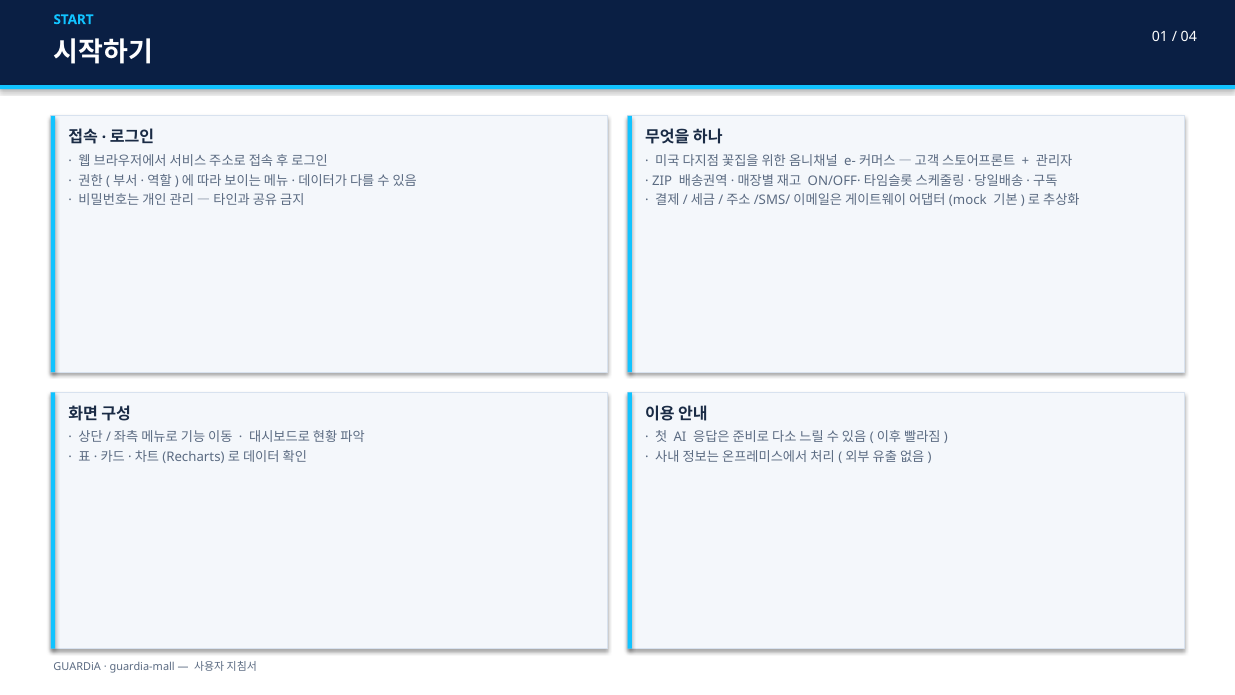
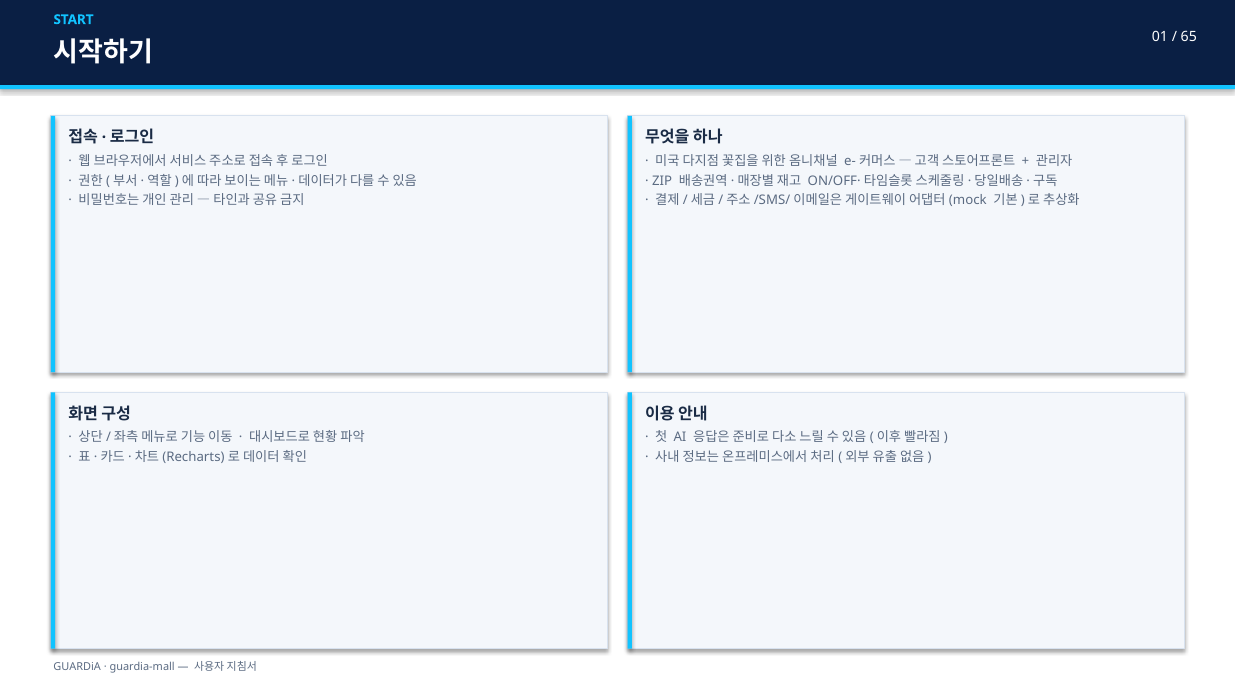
04: 04 -> 65 (1189, 37)
